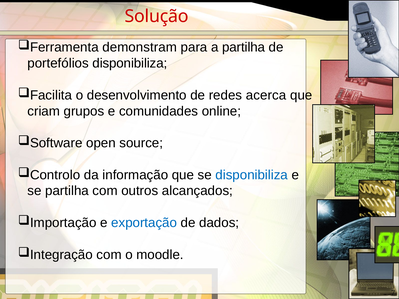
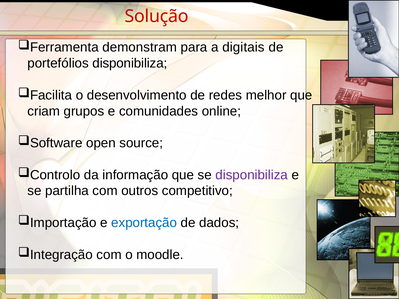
a partilha: partilha -> digitais (243, 47)
acerca: acerca -> melhor (266, 95)
disponibiliza colour: blue -> purple (252, 175)
alcançados: alcançados -> competitivo (197, 191)
